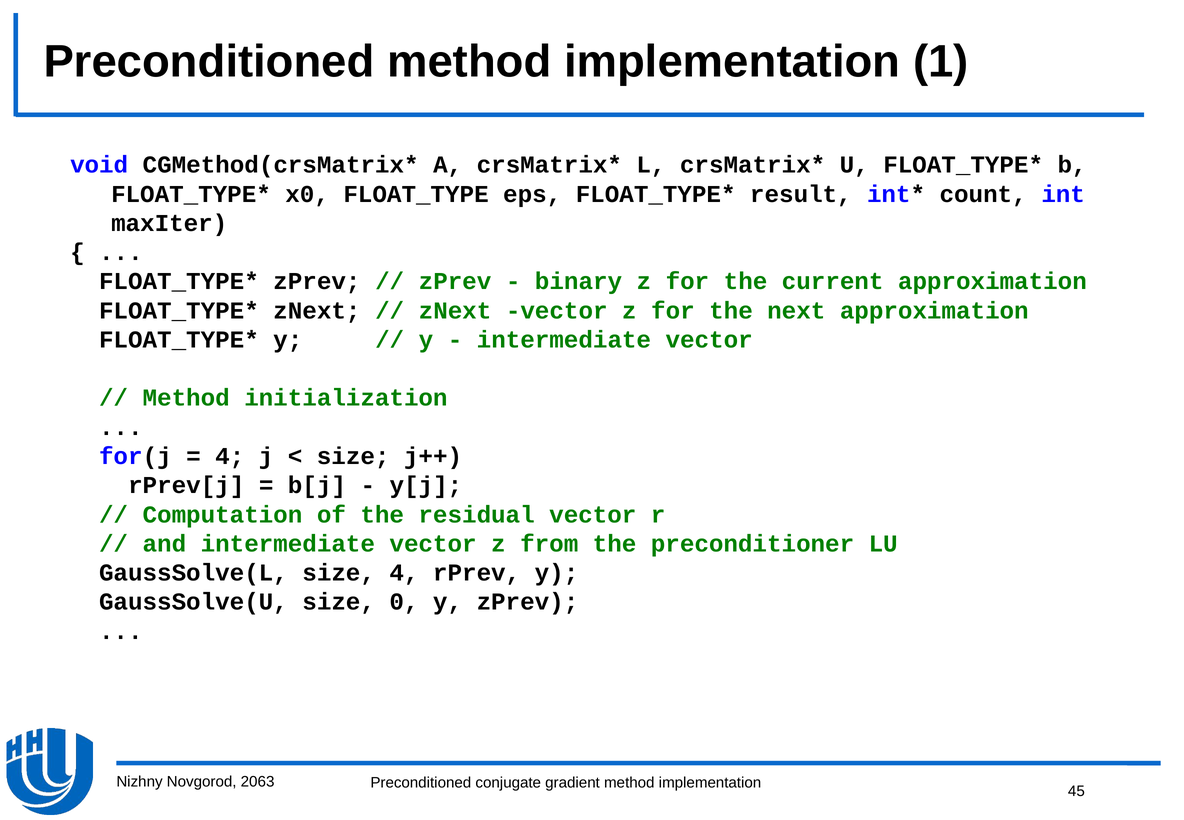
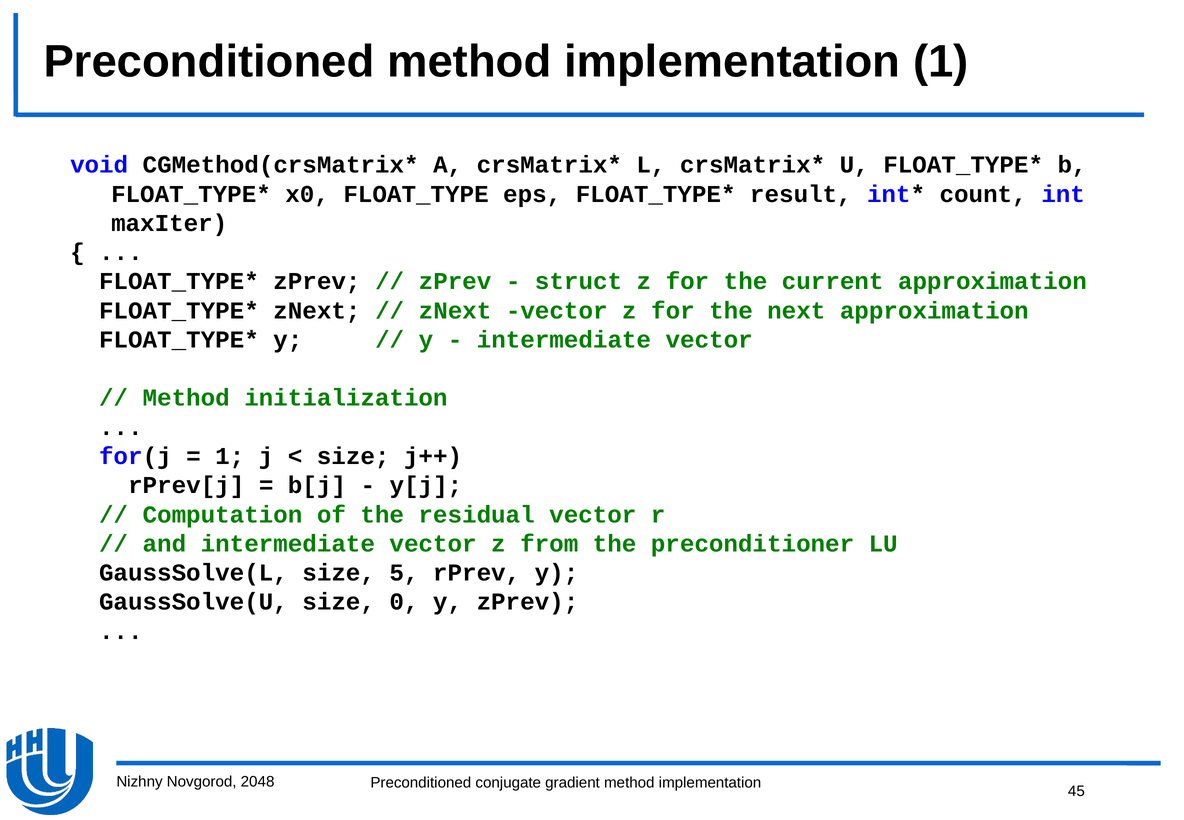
binary: binary -> struct (579, 281)
4: 4 -> 1 (230, 456)
size 4: 4 -> 5 (404, 573)
2063: 2063 -> 2048 (258, 782)
